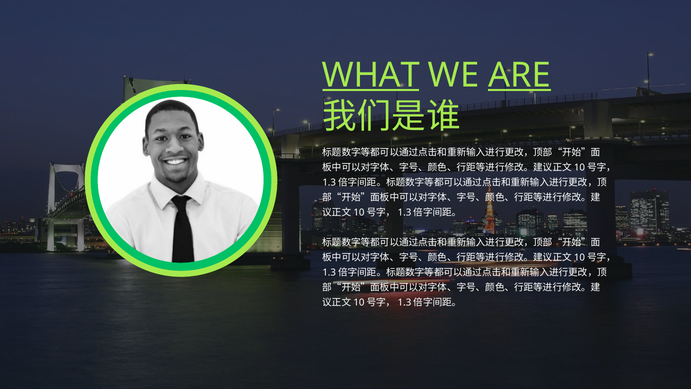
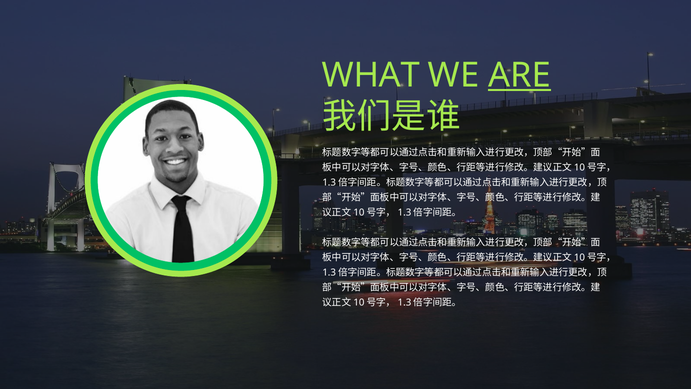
WHAT underline: present -> none (371, 75)
